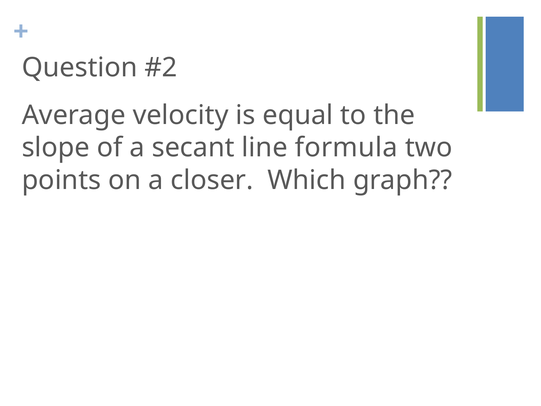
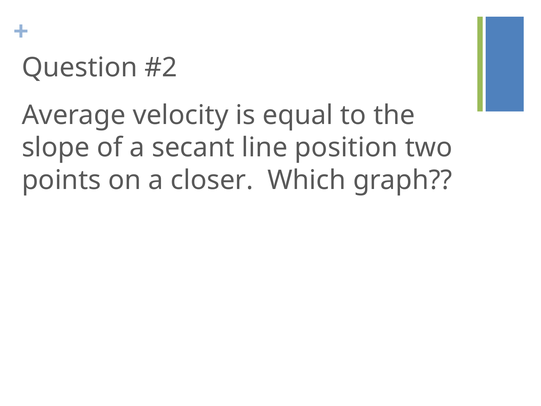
formula: formula -> position (346, 148)
